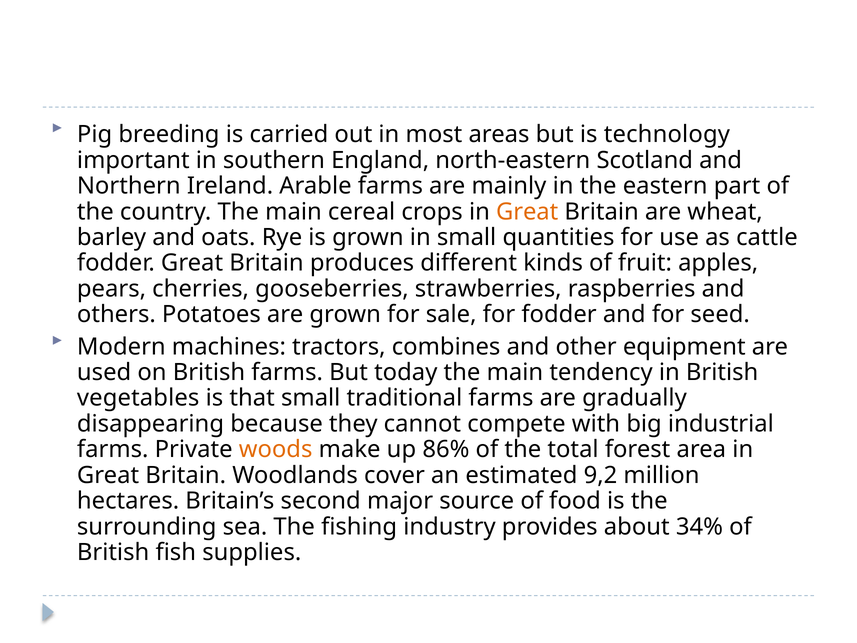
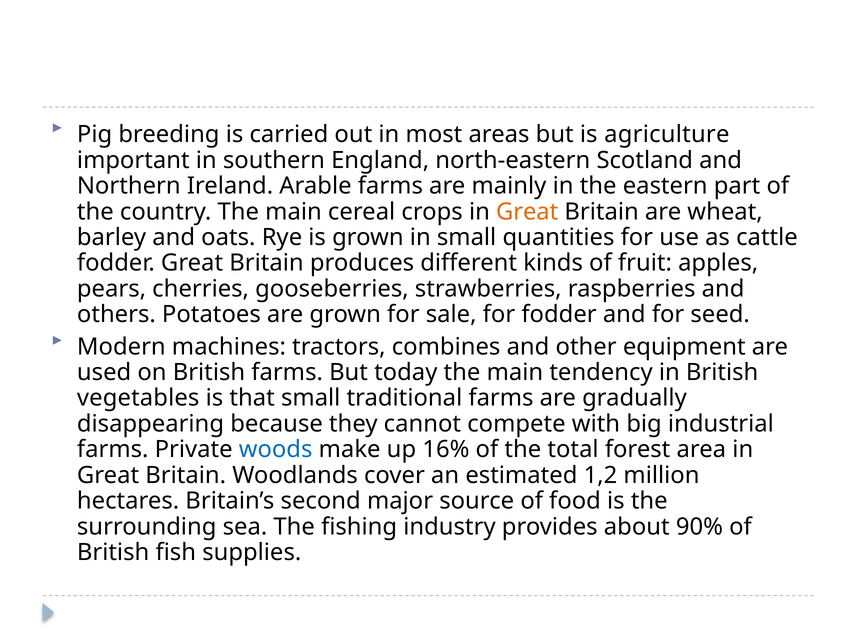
technology: technology -> agriculture (667, 134)
woods colour: orange -> blue (276, 449)
86%: 86% -> 16% (446, 449)
9,2: 9,2 -> 1,2 (600, 475)
34%: 34% -> 90% (699, 527)
